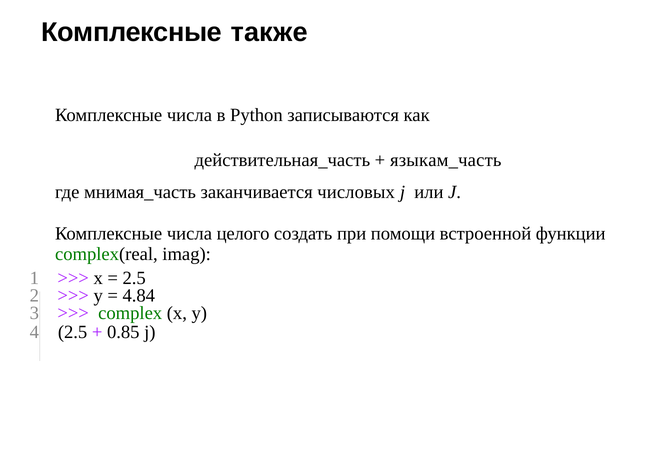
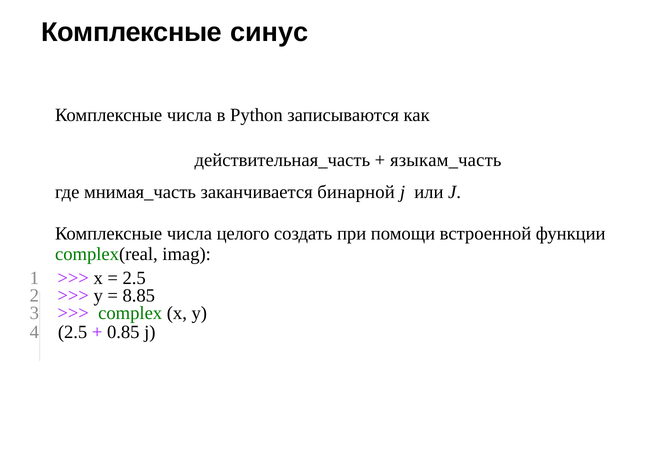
также: также -> синус (269, 32)
числовых: числовых -> бинарной (356, 192)
4.84: 4.84 -> 8.85 (139, 296)
